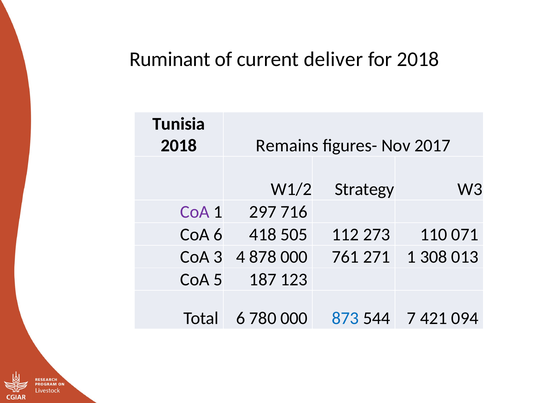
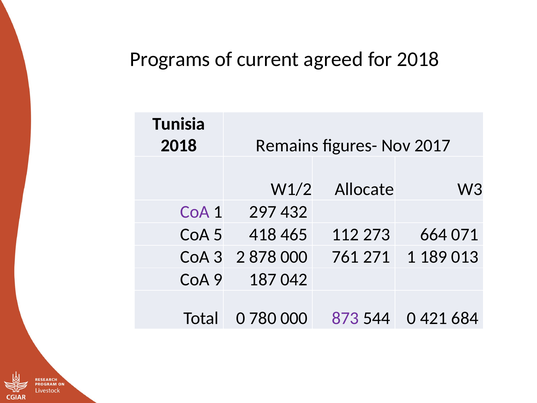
Ruminant: Ruminant -> Programs (170, 59)
deliver: deliver -> agreed (333, 59)
Strategy: Strategy -> Allocate (364, 189)
716: 716 -> 432 (294, 212)
CoA 6: 6 -> 5 (218, 234)
505: 505 -> 465 (294, 234)
110: 110 -> 664 (434, 234)
4: 4 -> 2 (241, 257)
308: 308 -> 189 (434, 257)
5: 5 -> 9 (218, 280)
123: 123 -> 042 (294, 280)
Total 6: 6 -> 0 (241, 318)
873 colour: blue -> purple (345, 318)
544 7: 7 -> 0 (411, 318)
094: 094 -> 684 (465, 318)
